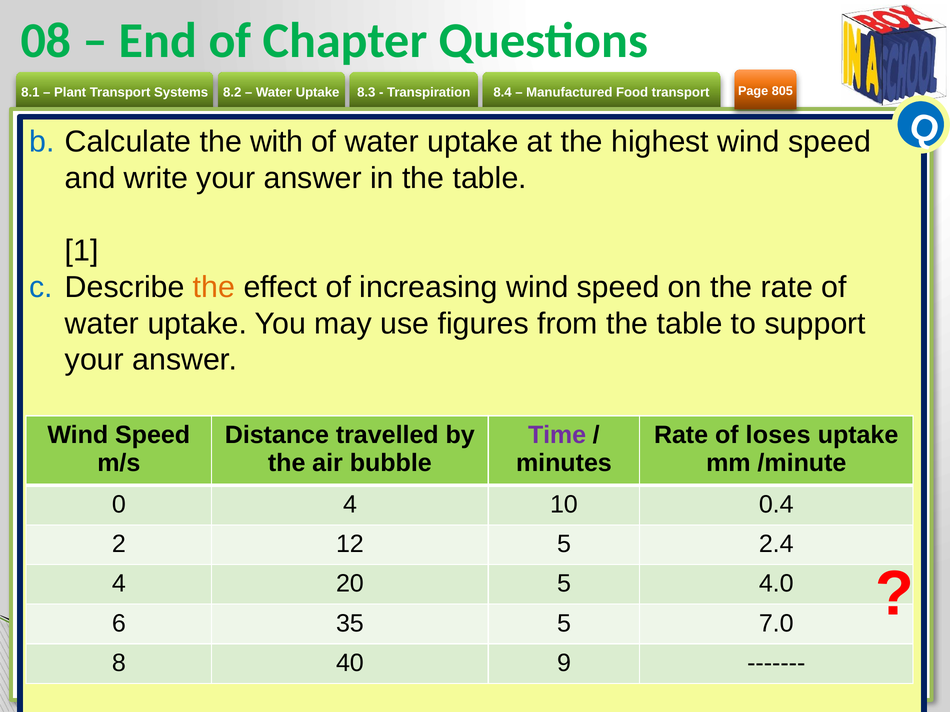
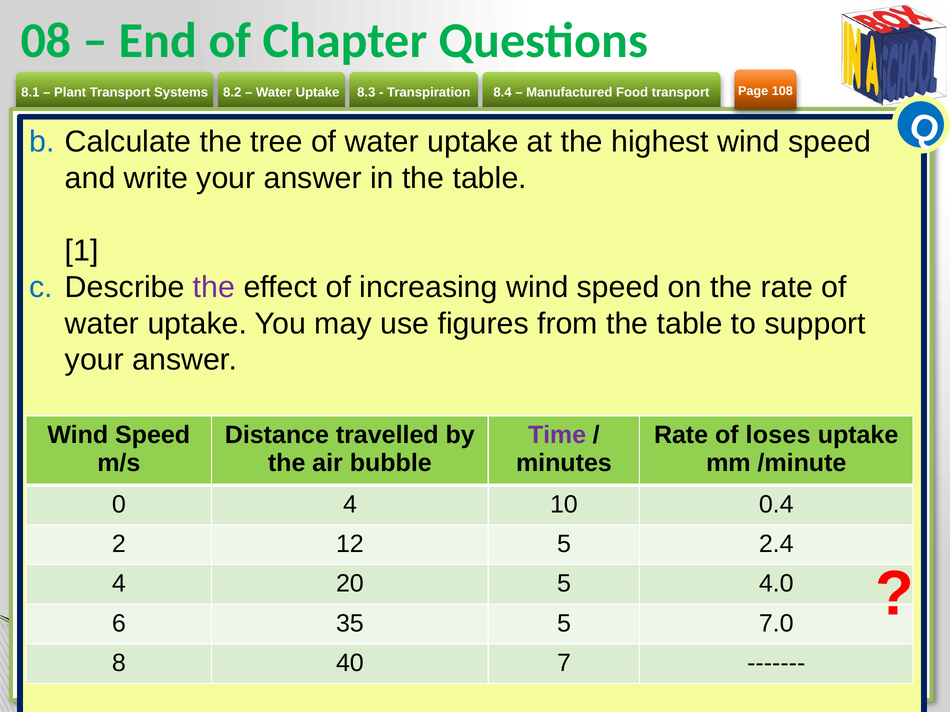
805: 805 -> 108 (782, 91)
with: with -> tree (277, 142)
the colour: orange -> purple (214, 287)
9: 9 -> 7 (564, 663)
